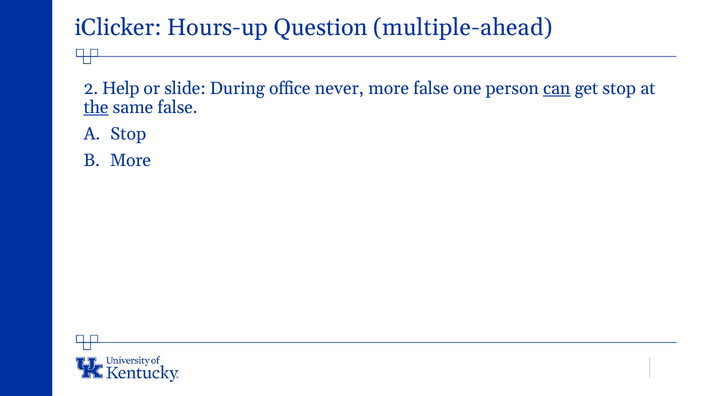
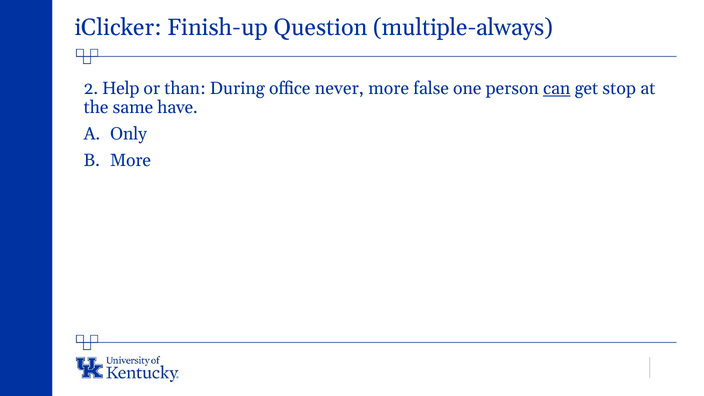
Hours-up: Hours-up -> Finish-up (218, 27)
multiple-ahead: multiple-ahead -> multiple-always (463, 27)
slide: slide -> than (185, 89)
the underline: present -> none (96, 108)
same false: false -> have (178, 108)
Stop: Stop -> Only (128, 134)
